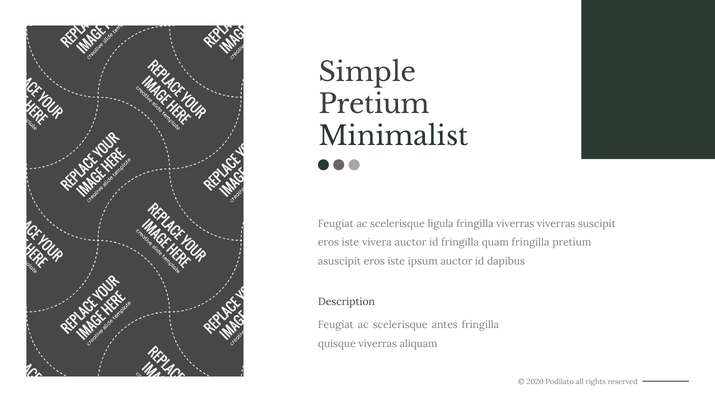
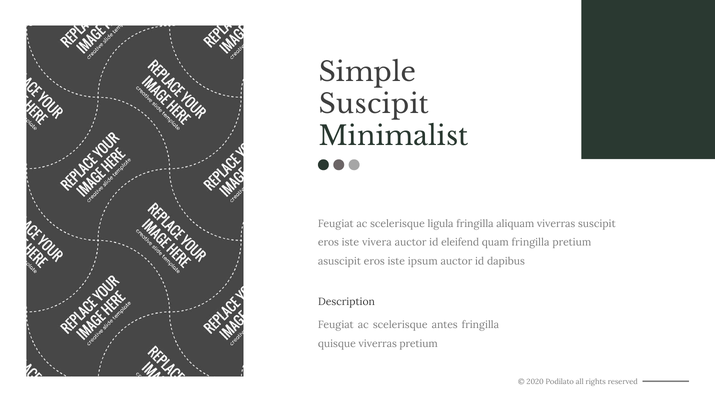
Pretium: Pretium -> Suscipit (374, 105)
fringilla viverras: viverras -> aliquam (515, 224)
id fringilla: fringilla -> eleifend (460, 243)
viverras aliquam: aliquam -> pretium (419, 344)
